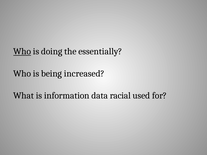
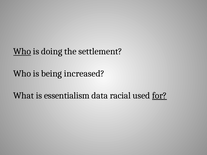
essentially: essentially -> settlement (100, 52)
information: information -> essentialism (67, 96)
for underline: none -> present (159, 96)
